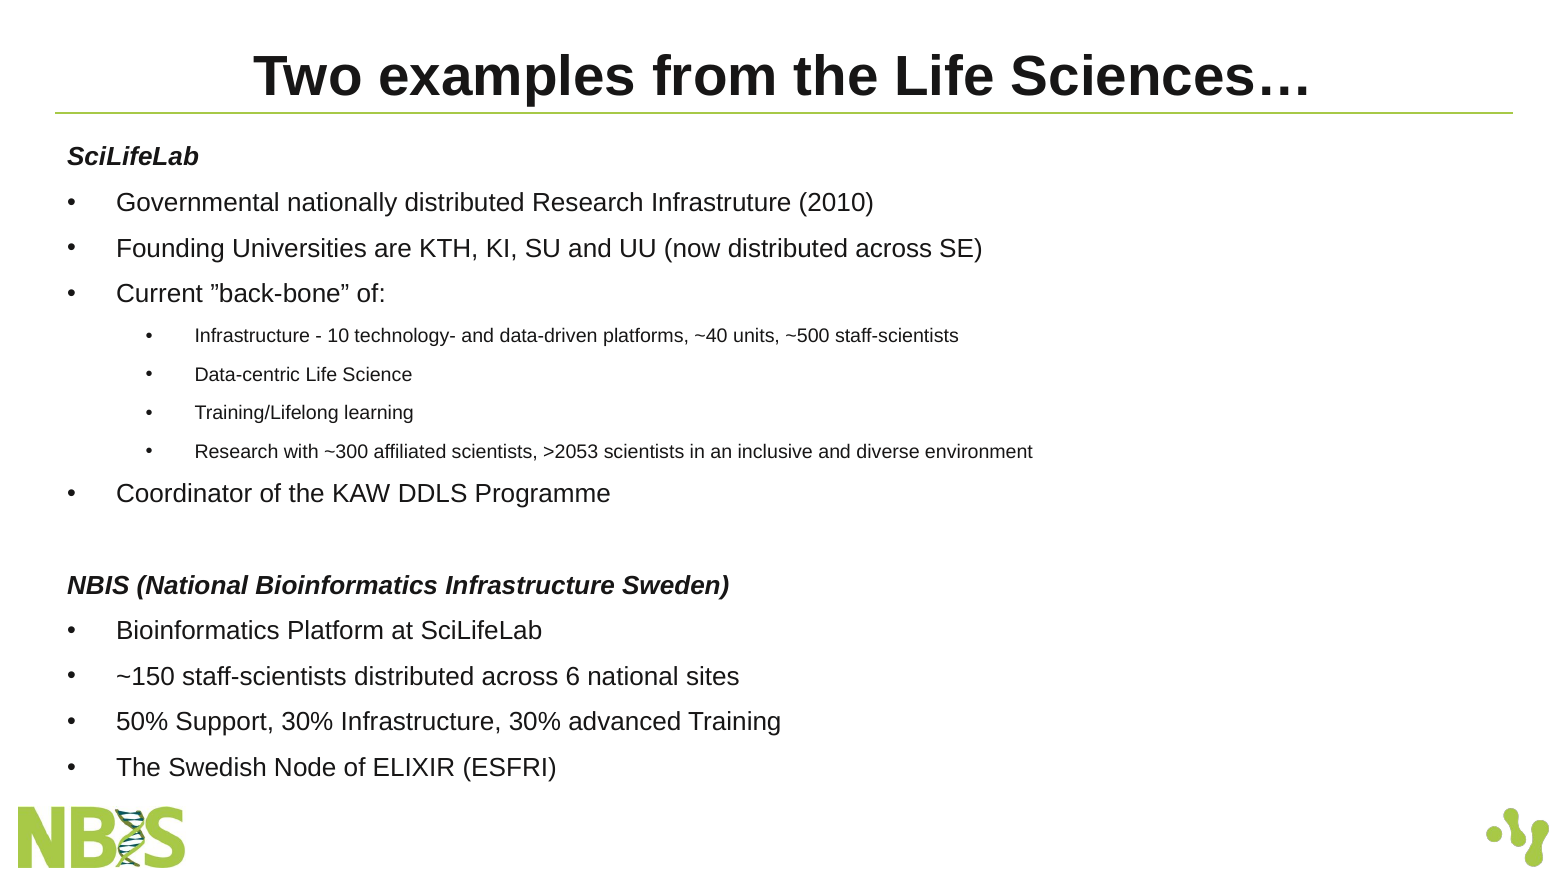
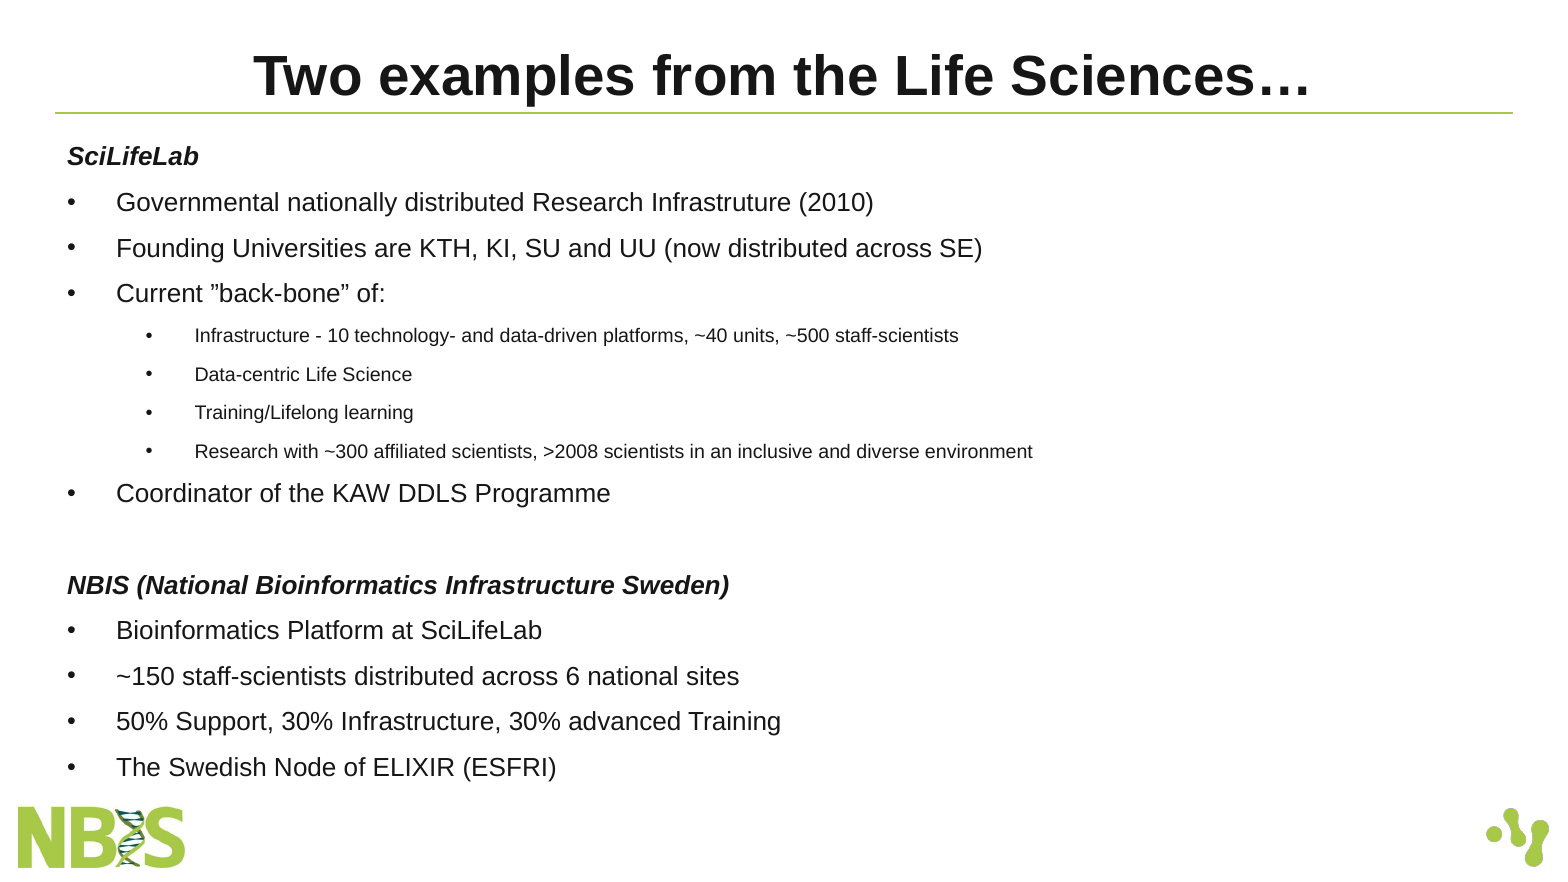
>2053: >2053 -> >2008 (571, 452)
